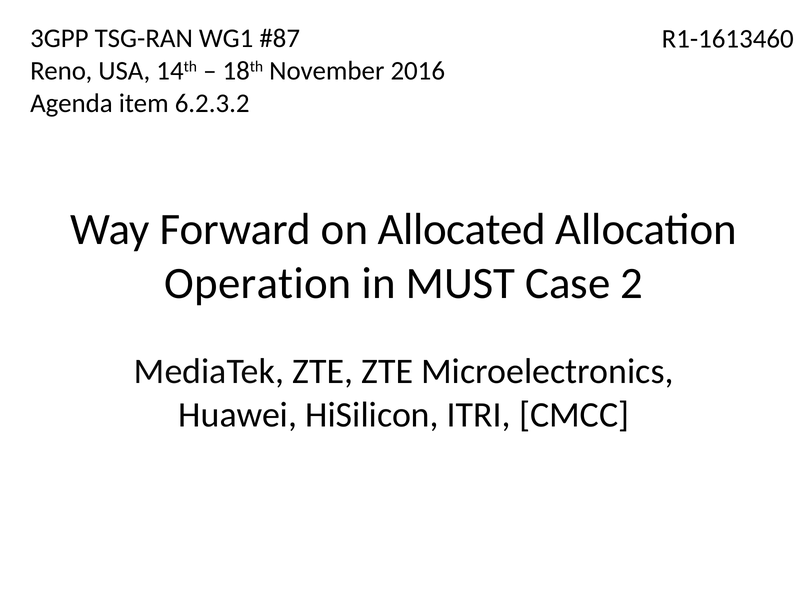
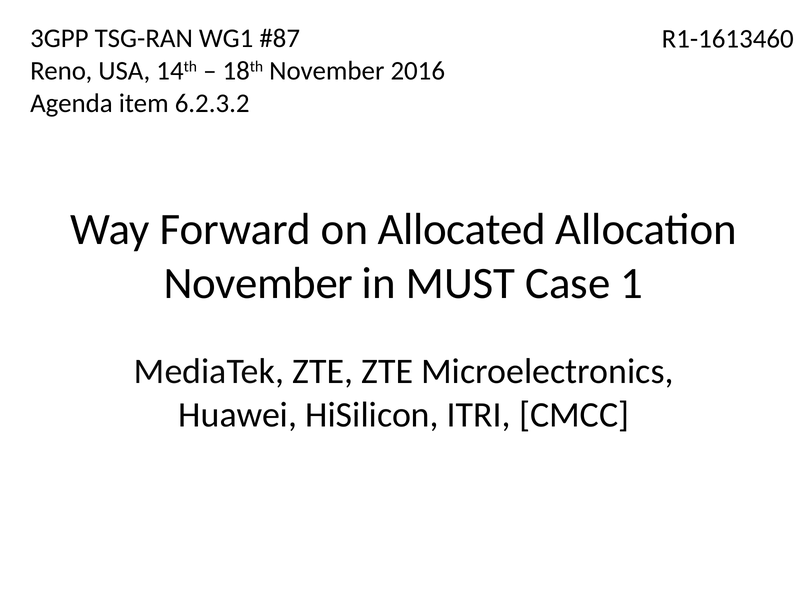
Operation: Operation -> November (258, 283)
2: 2 -> 1 (632, 283)
